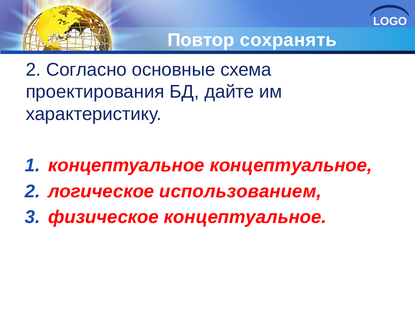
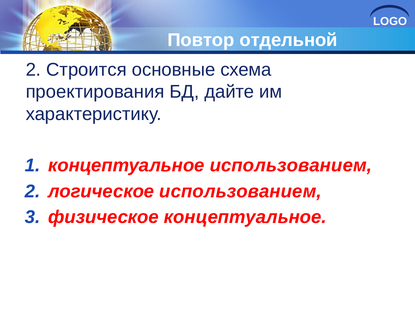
сохранять: сохранять -> отдельной (289, 40)
Согласно: Согласно -> Строится (86, 70)
концептуальное концептуальное: концептуальное -> использованием (291, 166)
